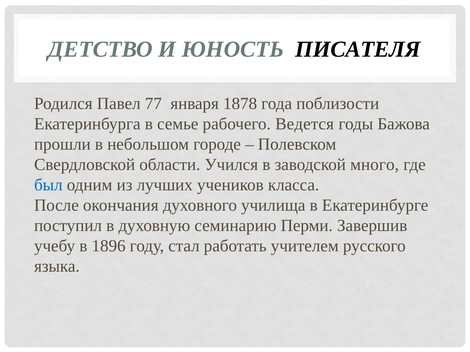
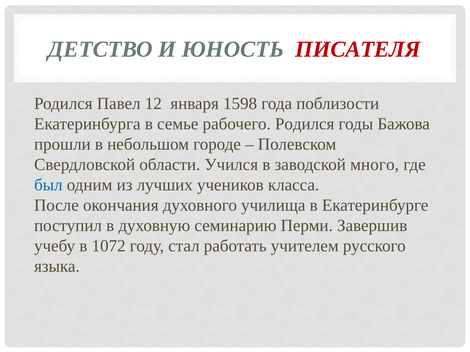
ПИСАТЕЛЯ colour: black -> red (358, 49)
77: 77 -> 12 (153, 104)
1878: 1878 -> 1598 (240, 104)
рабочего Ведется: Ведется -> Родился (305, 124)
1896: 1896 -> 1072 (109, 246)
